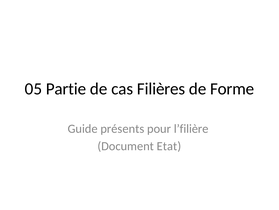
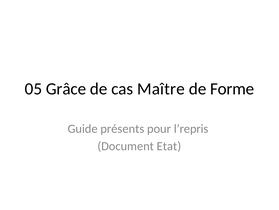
Partie: Partie -> Grâce (66, 89)
Filières: Filières -> Maître (161, 89)
l’filière: l’filière -> l’repris (191, 128)
